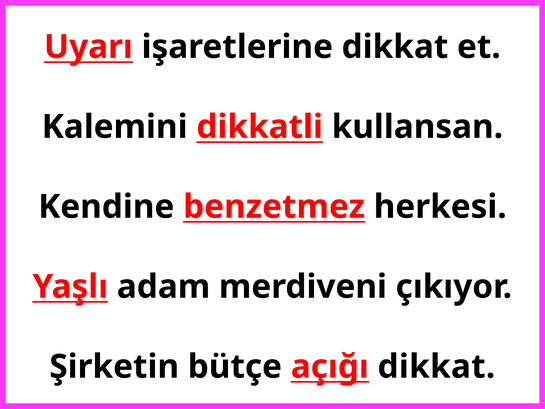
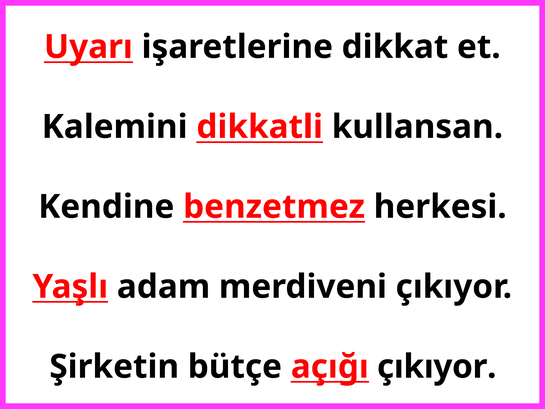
açığı dikkat: dikkat -> çıkıyor (437, 366)
